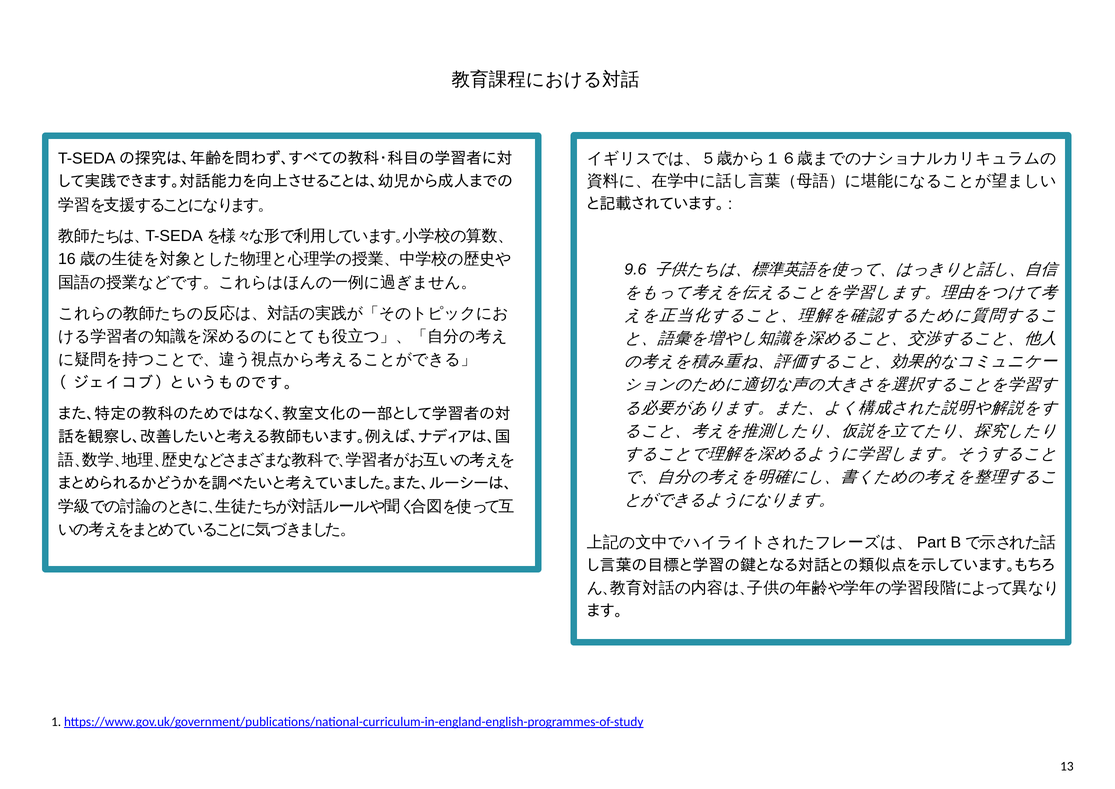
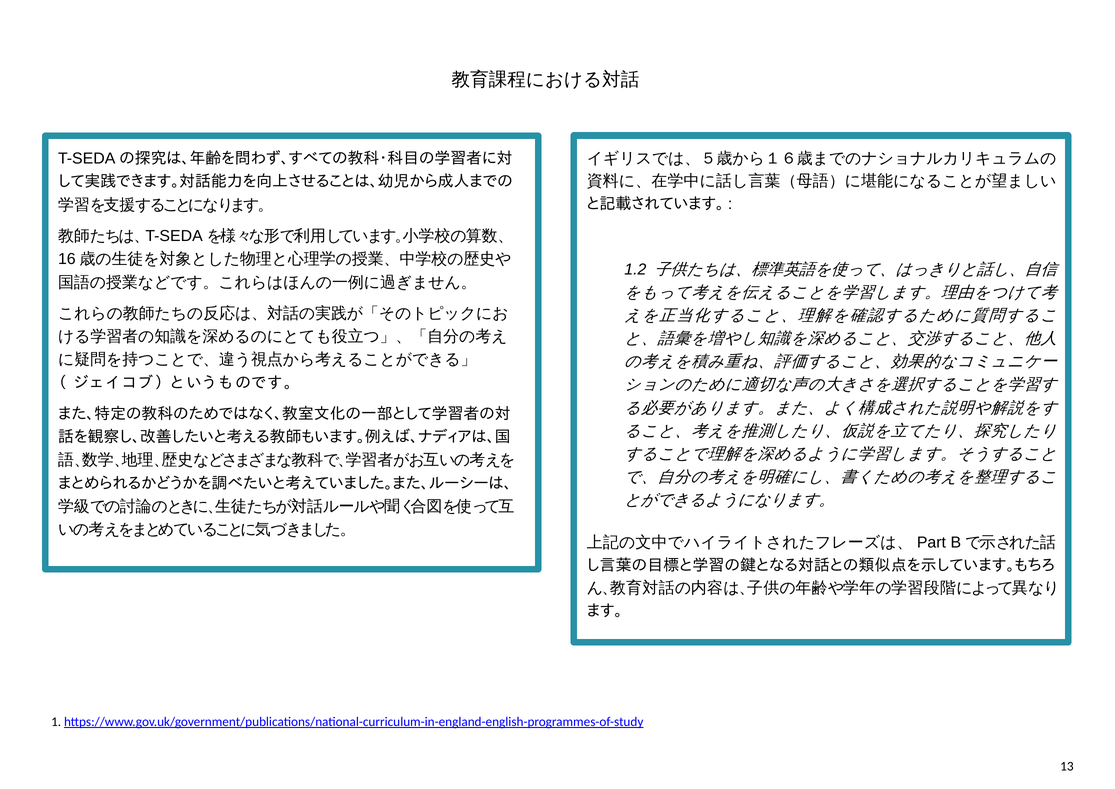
9.6: 9.6 -> 1.2 (635, 269)
